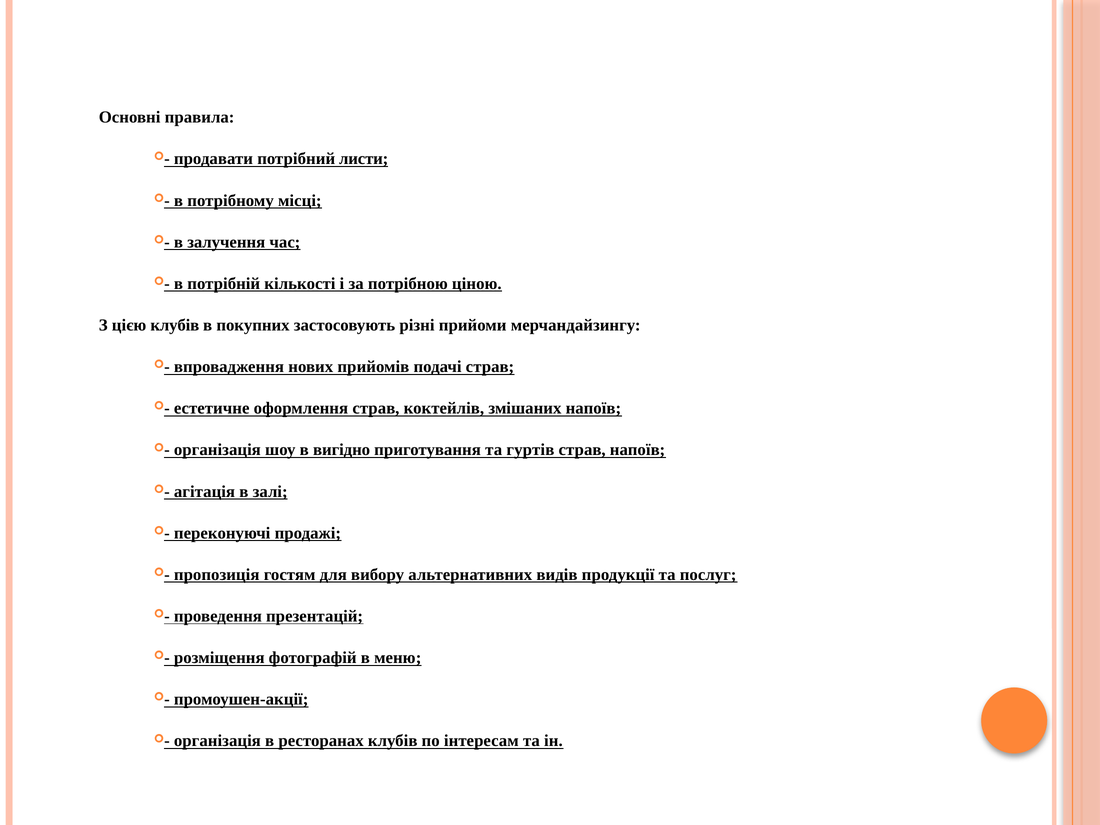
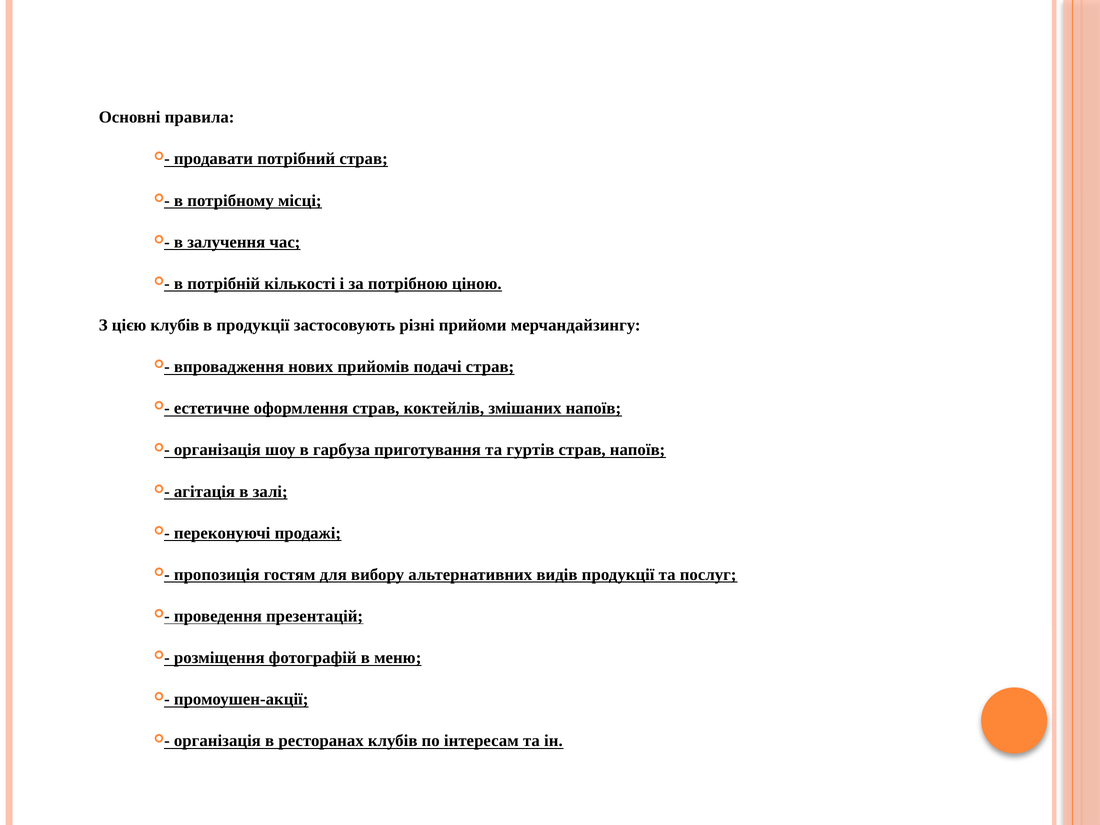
потрібний листи: листи -> страв (364, 159)
в покупних: покупних -> продукції (253, 325)
вигідно: вигідно -> гарбуза (342, 450)
